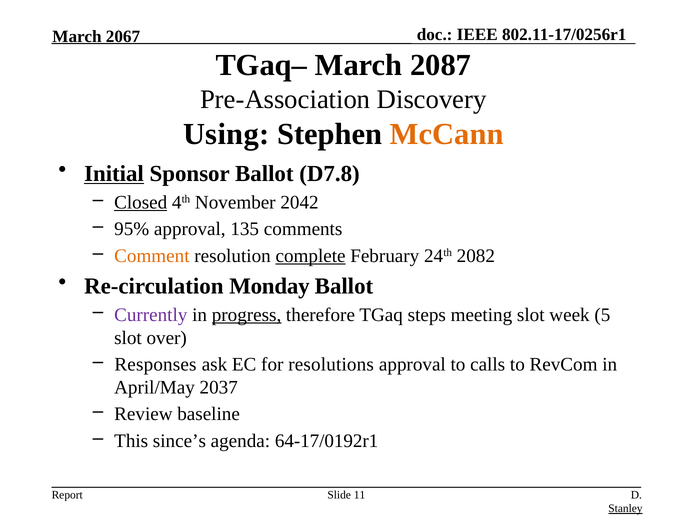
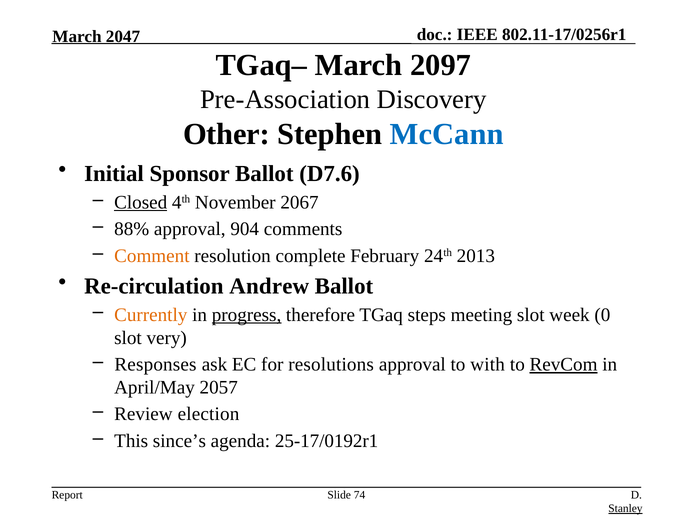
2067: 2067 -> 2047 (123, 37)
2087: 2087 -> 2097 (441, 65)
Using: Using -> Other (226, 134)
McCann colour: orange -> blue (447, 134)
Initial underline: present -> none (114, 173)
D7.8: D7.8 -> D7.6 (330, 173)
2042: 2042 -> 2067 (300, 202)
95%: 95% -> 88% (132, 229)
135: 135 -> 904 (245, 229)
complete underline: present -> none (311, 256)
2082: 2082 -> 2013 (476, 256)
Monday: Monday -> Andrew (269, 286)
Currently colour: purple -> orange (151, 314)
5: 5 -> 0 (602, 314)
over: over -> very (167, 337)
calls: calls -> with (488, 364)
RevCom underline: none -> present (564, 364)
2037: 2037 -> 2057 (219, 387)
baseline: baseline -> election (208, 414)
64-17/0192r1: 64-17/0192r1 -> 25-17/0192r1 (327, 440)
11: 11 -> 74 (360, 494)
